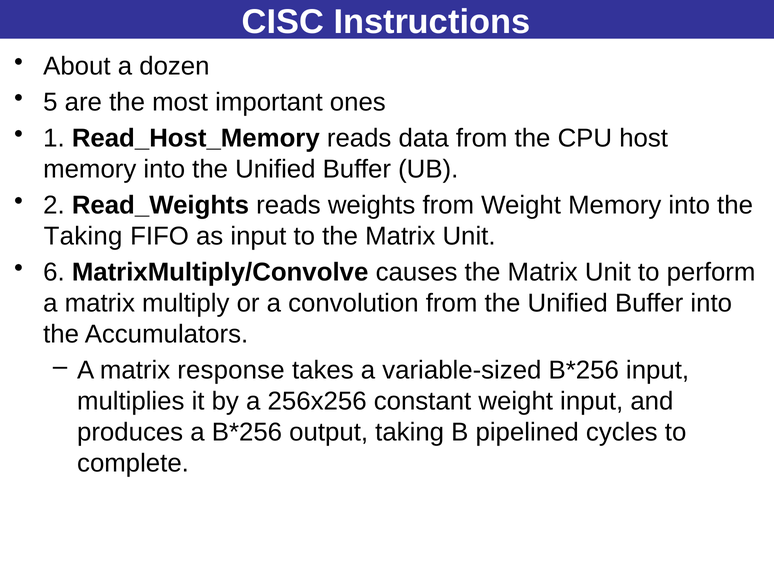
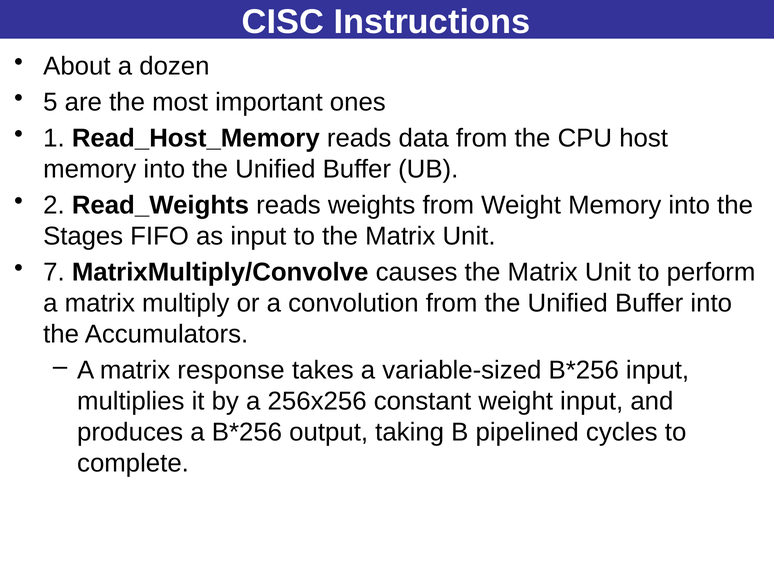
Taking: Taking -> Stages (83, 237)
6: 6 -> 7 (54, 273)
